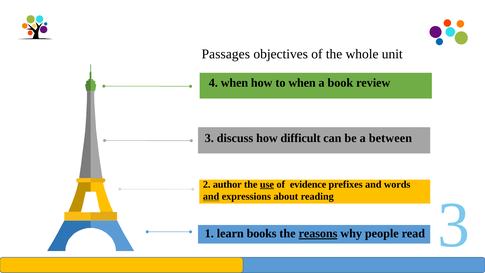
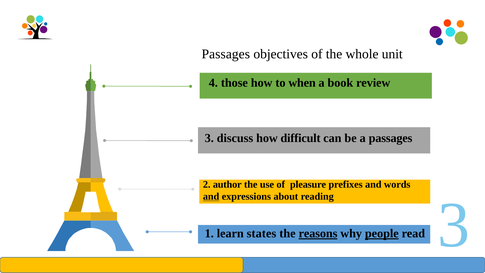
4 when: when -> those (234, 83)
a between: between -> passages (391, 138)
use underline: present -> none (267, 184)
evidence: evidence -> pleasure (308, 184)
books: books -> states (261, 233)
people underline: none -> present (382, 233)
